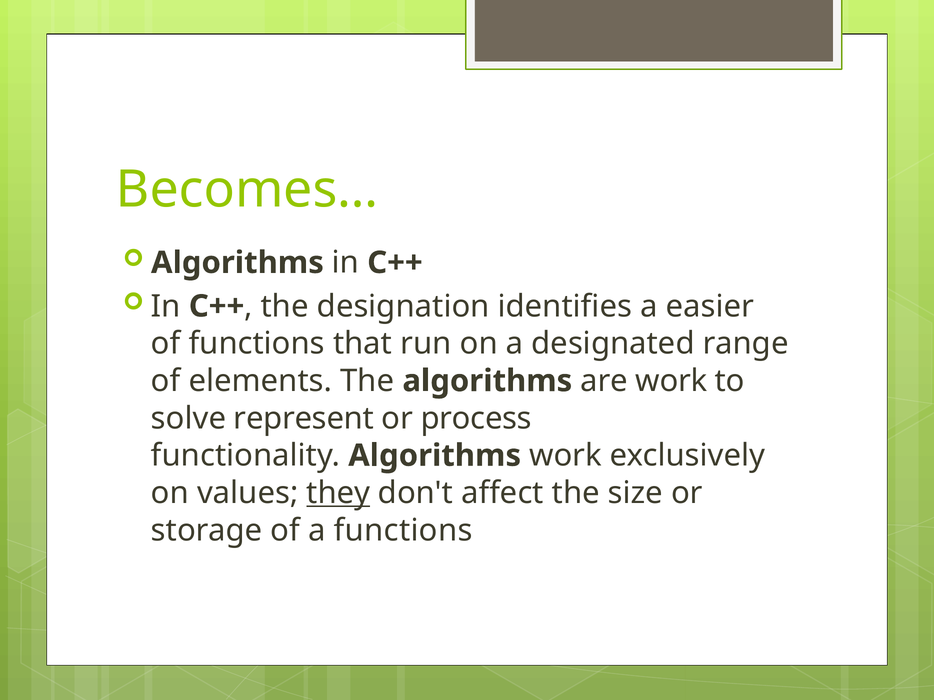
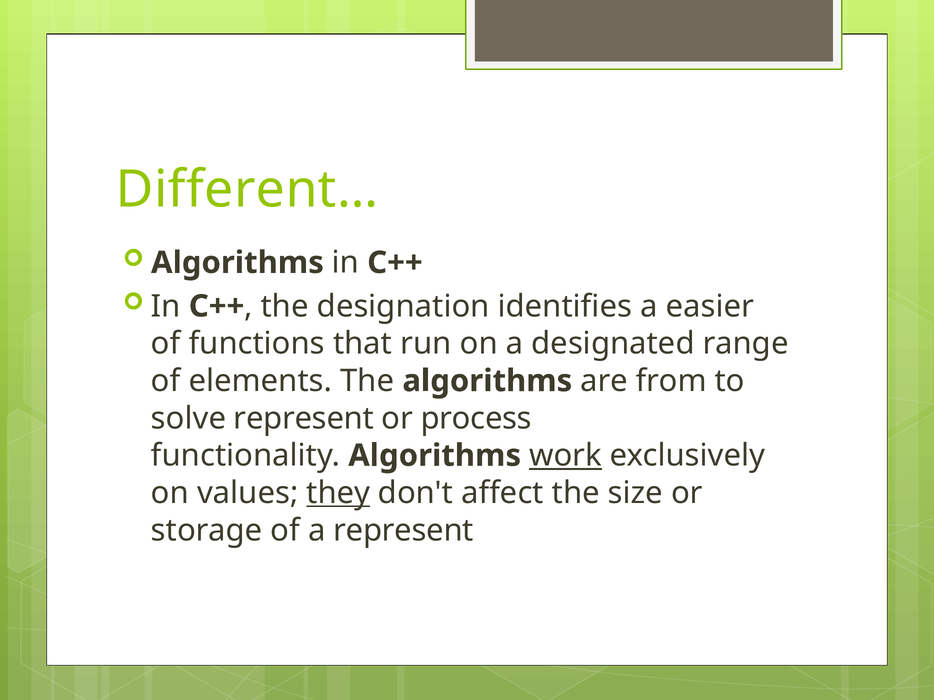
Becomes…: Becomes… -> Different… (247, 190)
are work: work -> from (671, 381)
work underline: none -> present (565, 456)
a functions: functions -> represent (403, 531)
